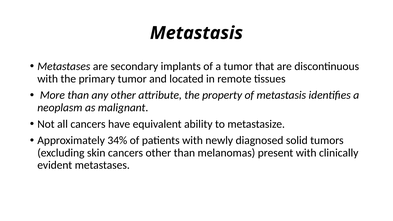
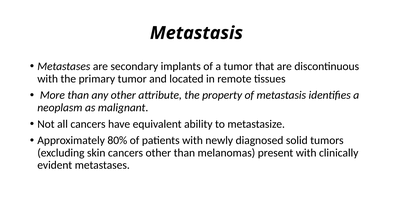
34%: 34% -> 80% (117, 141)
